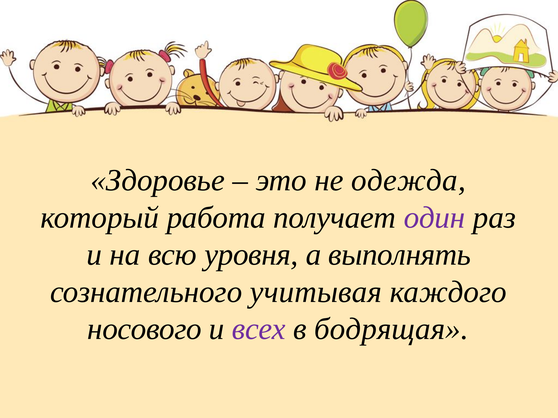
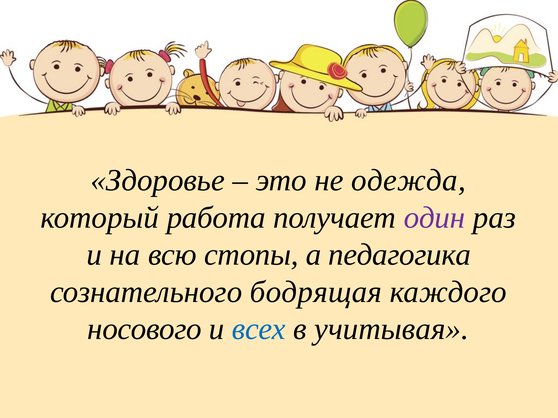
уровня: уровня -> стопы (251, 255)
выполнять: выполнять -> педагогика (400, 255)
учитывая: учитывая -> бодрящая (316, 292)
всех colour: purple -> blue (259, 329)
бодрящая: бодрящая -> учитывая (392, 329)
